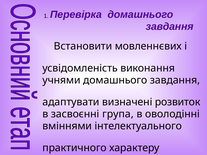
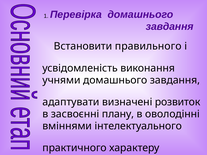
мовленнєвих: мовленнєвих -> правильного (148, 46)
група: група -> плану (118, 114)
